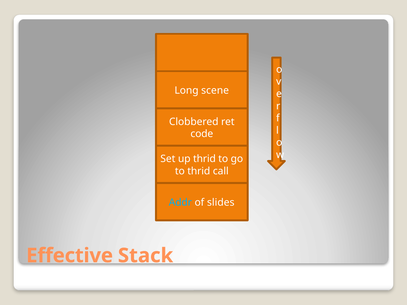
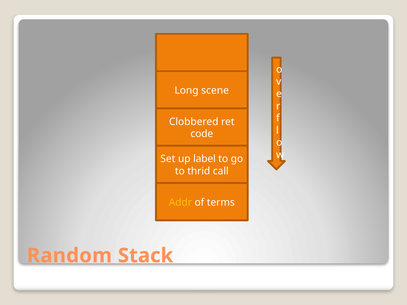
up thrid: thrid -> label (204, 159)
Addr colour: light blue -> yellow (180, 202)
slides: slides -> terms (221, 202)
Effective: Effective -> Random (69, 256)
